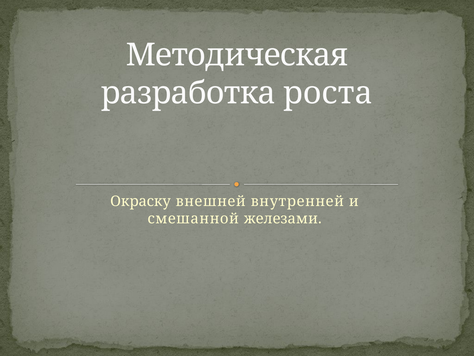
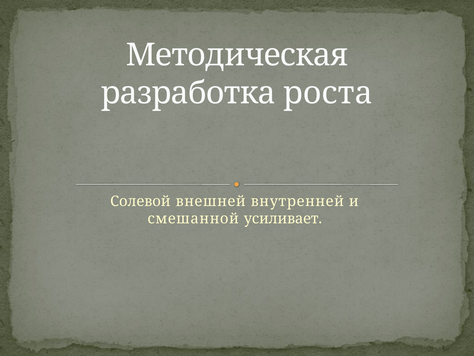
Окраску: Окраску -> Солевой (140, 201)
железами: железами -> усиливает (283, 218)
